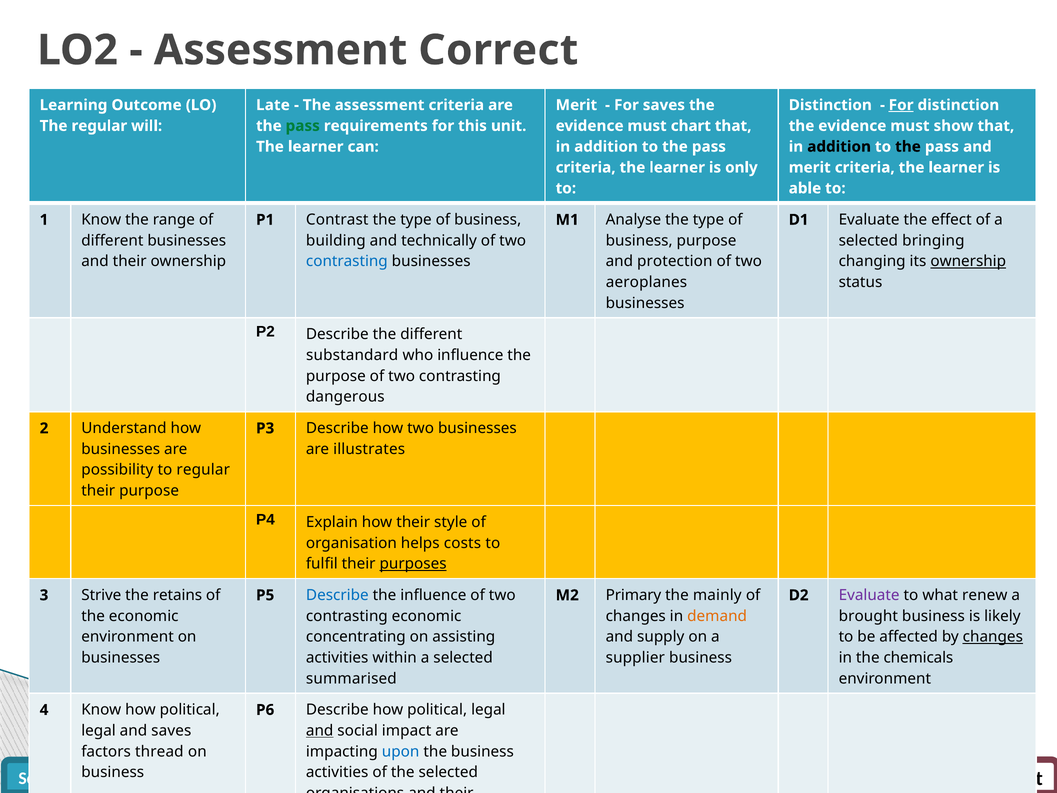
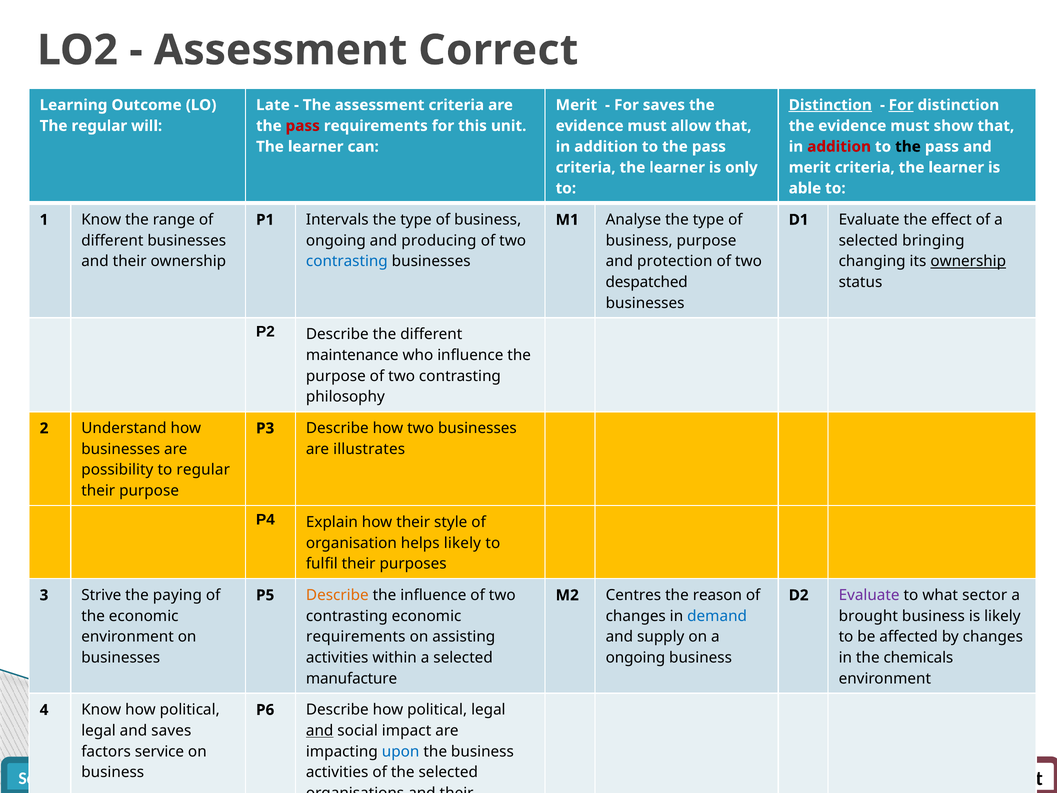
Distinction underline: none -> present (830, 105)
pass colour: green -> red (303, 126)
chart: chart -> allow (691, 126)
addition colour: black -> red (839, 147)
Contrast: Contrast -> Intervals (337, 220)
building: building -> ongoing (336, 240)
technically: technically -> producing (439, 240)
aeroplanes: aeroplanes -> despatched (647, 282)
substandard: substandard -> maintenance (352, 355)
dangerous: dangerous -> philosophy (345, 397)
helps costs: costs -> likely (462, 543)
purposes underline: present -> none (413, 564)
retains: retains -> paying (177, 595)
Describe colour: blue -> orange (337, 595)
Primary: Primary -> Centres (633, 595)
mainly: mainly -> reason (717, 595)
renew: renew -> sector (985, 595)
demand colour: orange -> blue (717, 616)
concentrating: concentrating -> requirements (356, 637)
changes underline: present -> none (993, 637)
supplier: supplier -> ongoing (635, 657)
summarised: summarised -> manufacture (352, 678)
thread: thread -> service (159, 751)
